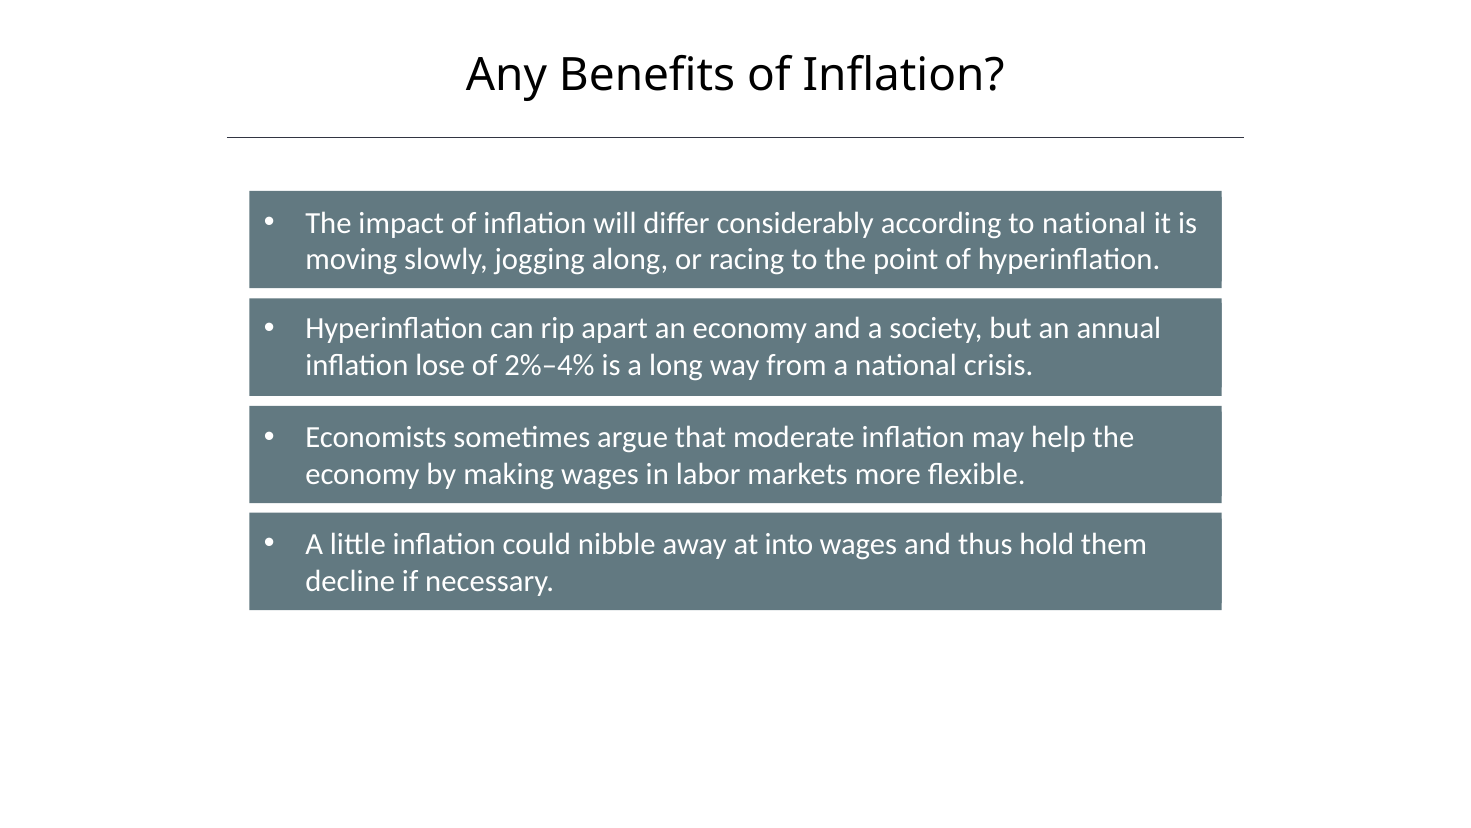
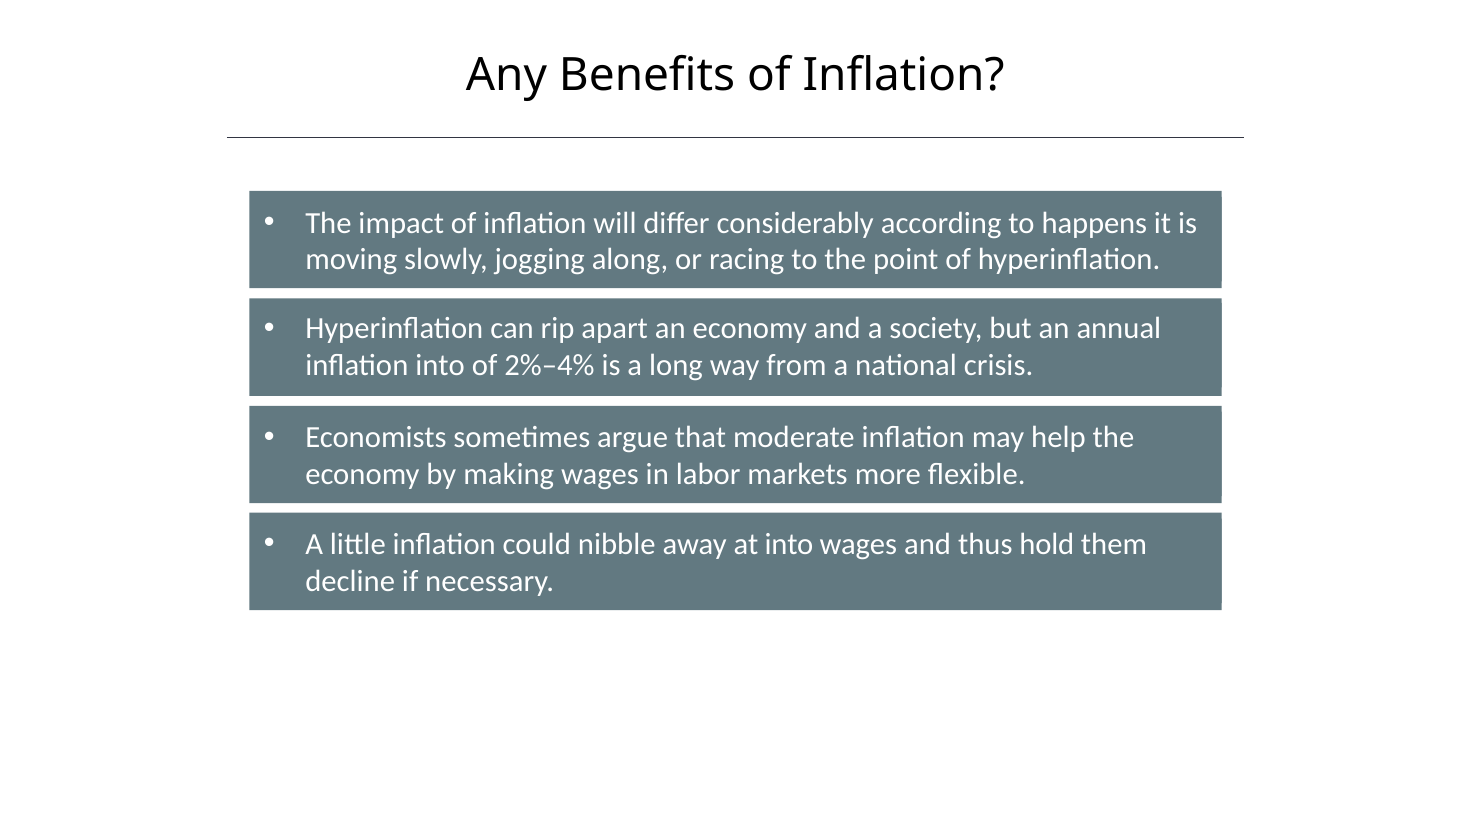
to national: national -> happens (1094, 223)
inflation lose: lose -> into (440, 365)
